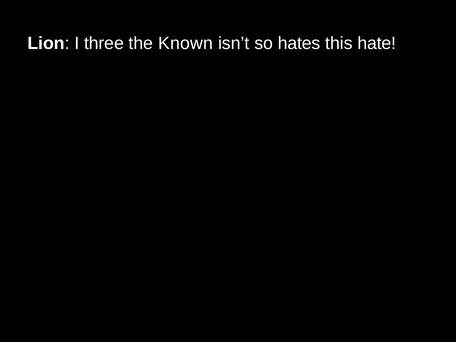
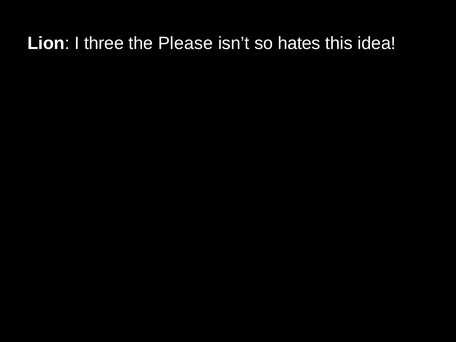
Known: Known -> Please (186, 43)
hate: hate -> idea (377, 43)
